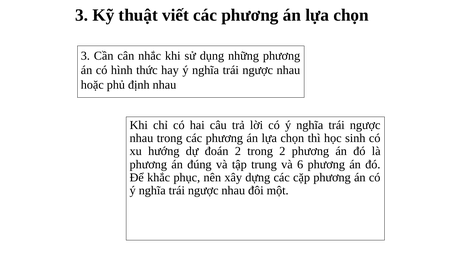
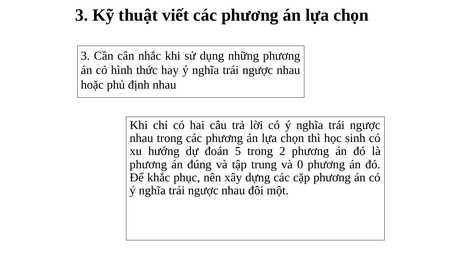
đoán 2: 2 -> 5 (238, 151)
6: 6 -> 0 (300, 165)
